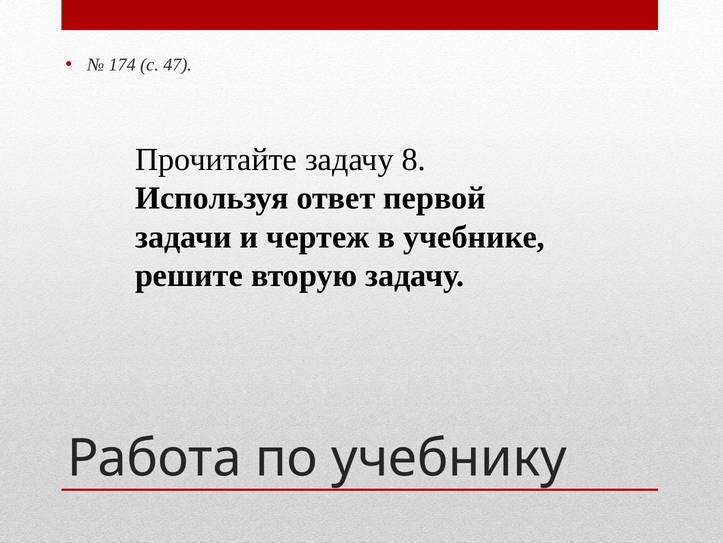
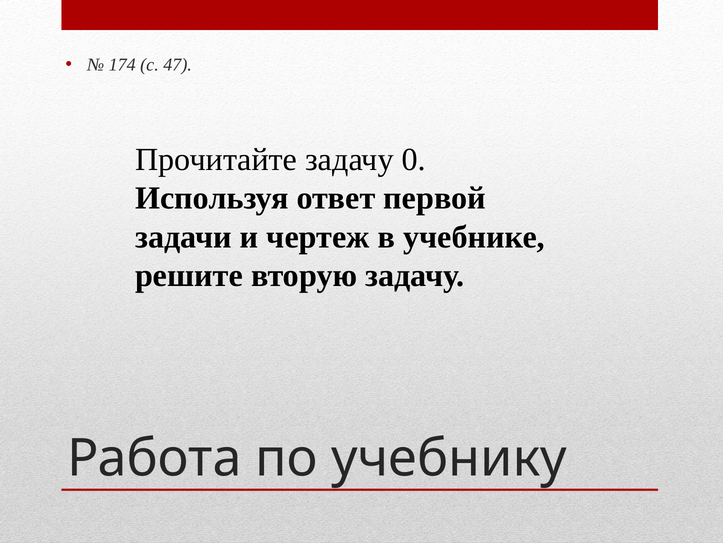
8: 8 -> 0 (414, 160)
